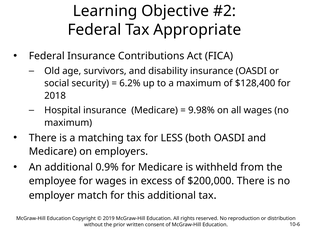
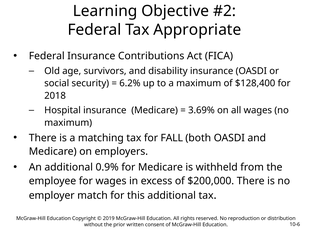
9.98%: 9.98% -> 3.69% (201, 110)
LESS: LESS -> FALL (172, 138)
